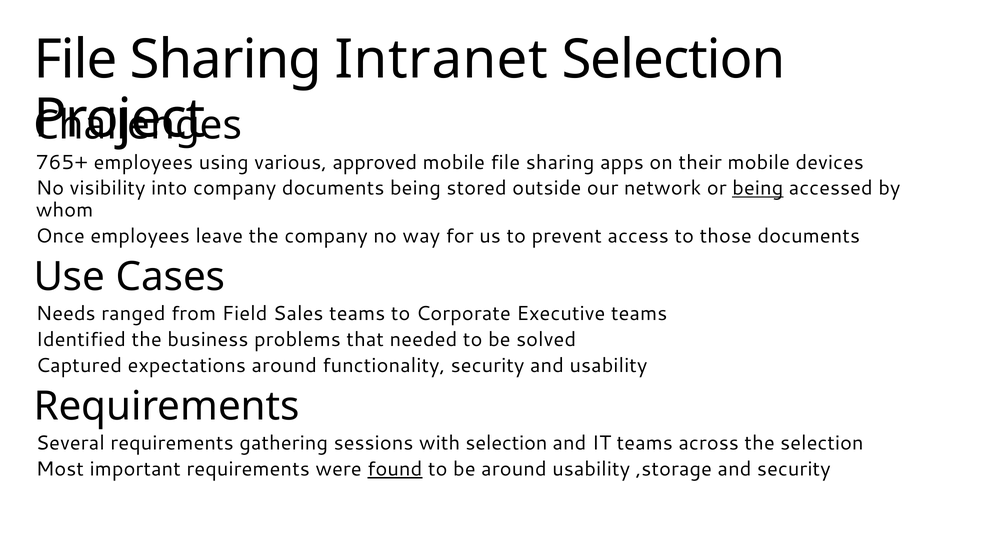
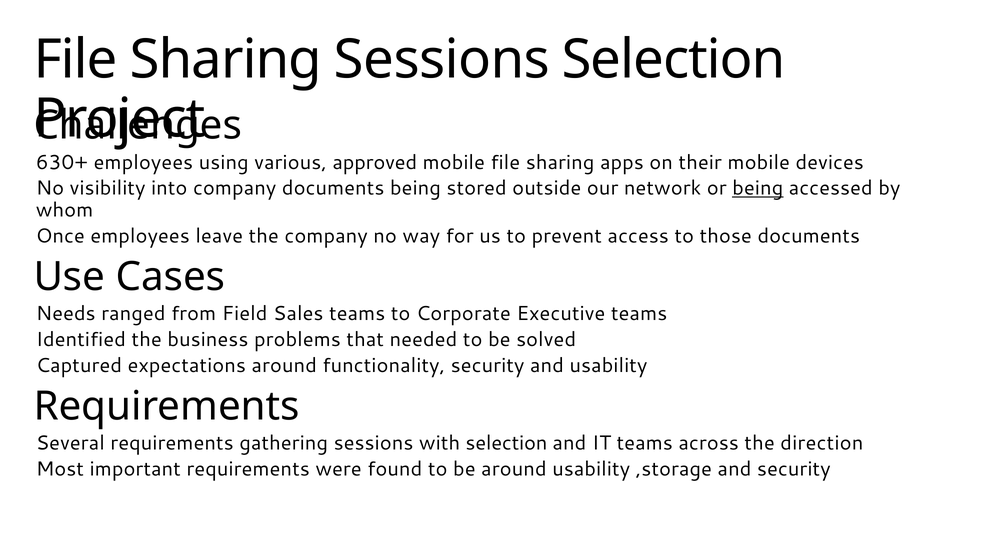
Sharing Intranet: Intranet -> Sessions (442, 60)
765+: 765+ -> 630+ (62, 162)
the selection: selection -> direction (822, 443)
found underline: present -> none (395, 469)
